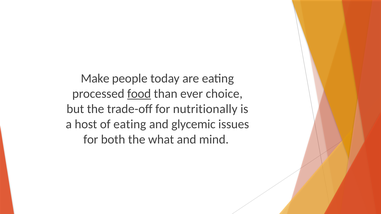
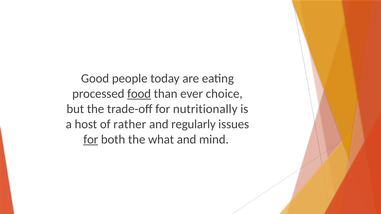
Make: Make -> Good (95, 79)
of eating: eating -> rather (130, 124)
glycemic: glycemic -> regularly (193, 124)
for underline: none -> present (91, 140)
